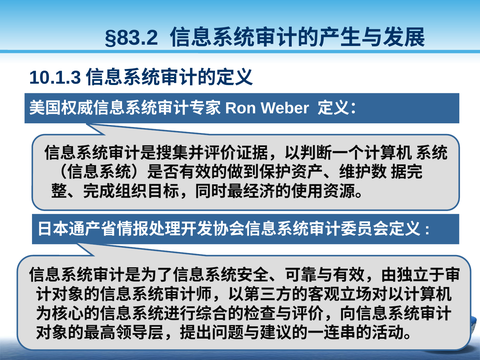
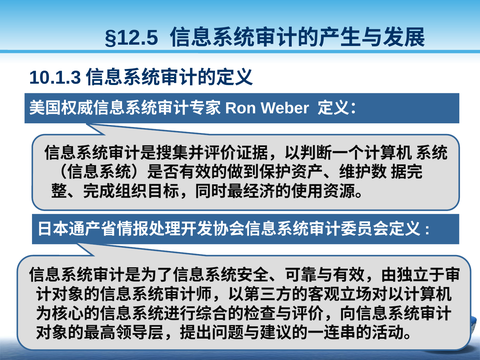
§83.2: §83.2 -> §12.5 (132, 38)
